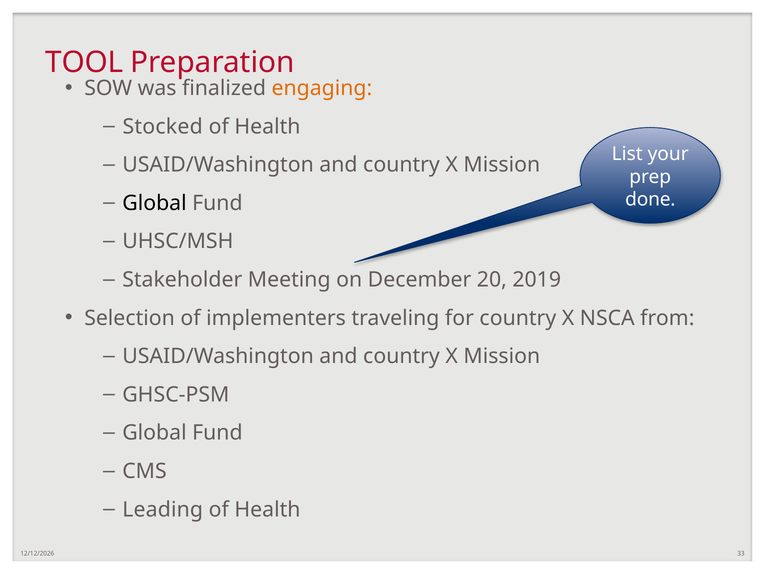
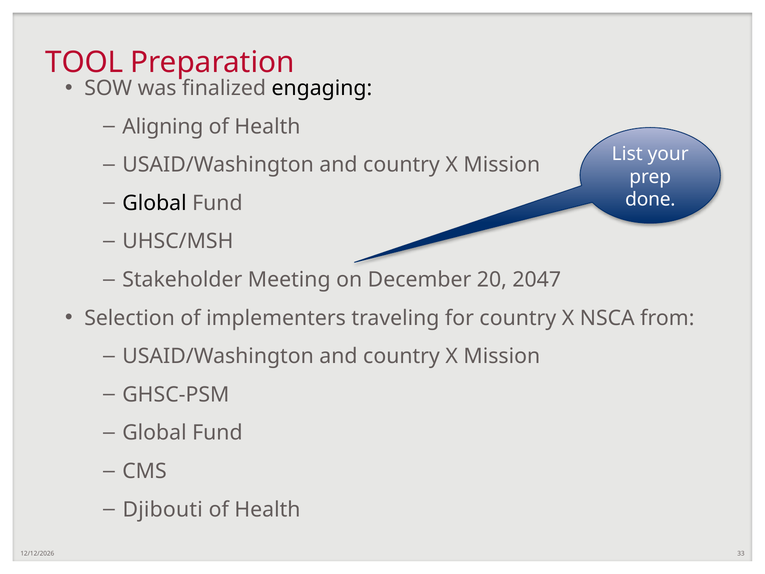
engaging colour: orange -> black (322, 88)
Stocked: Stocked -> Aligning (163, 126)
2019: 2019 -> 2047 (537, 280)
Leading: Leading -> Djibouti (163, 509)
